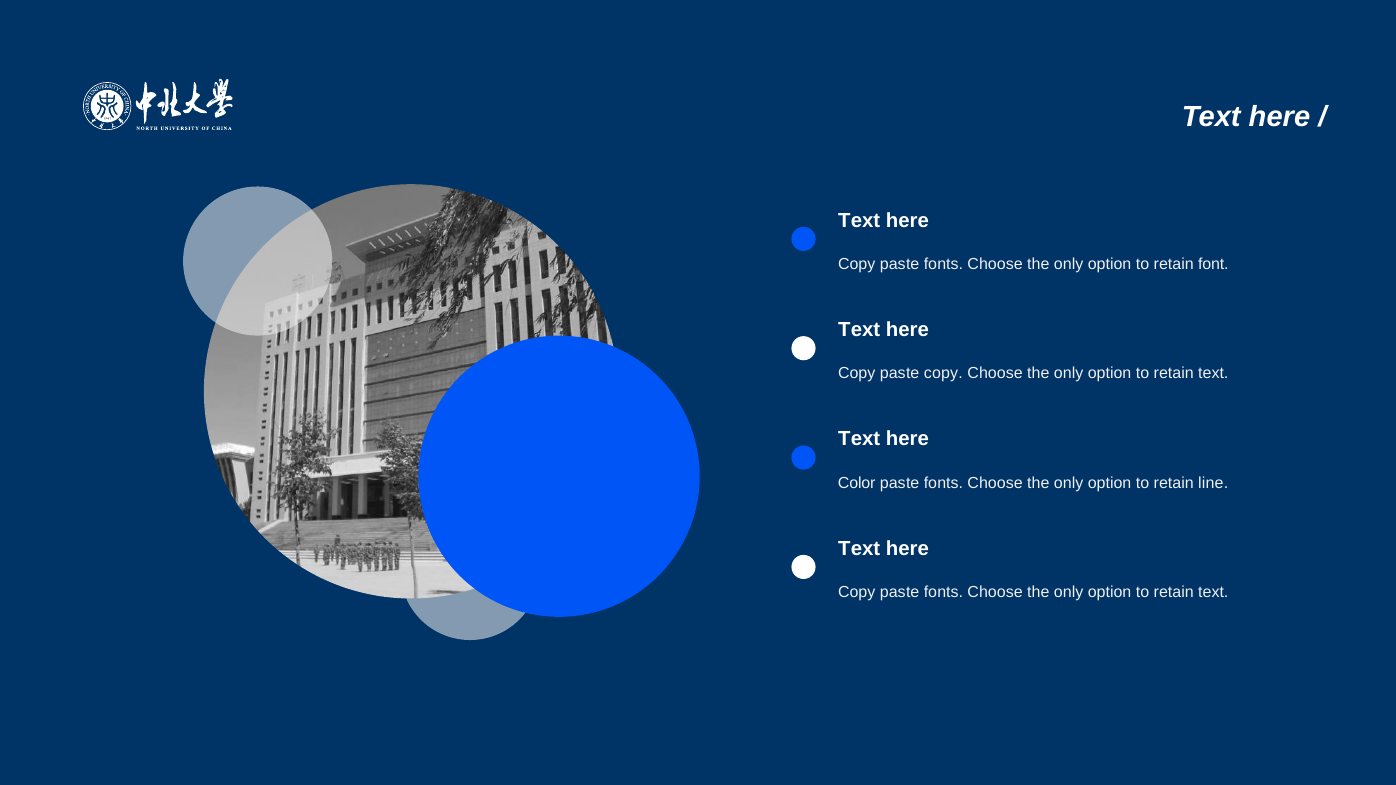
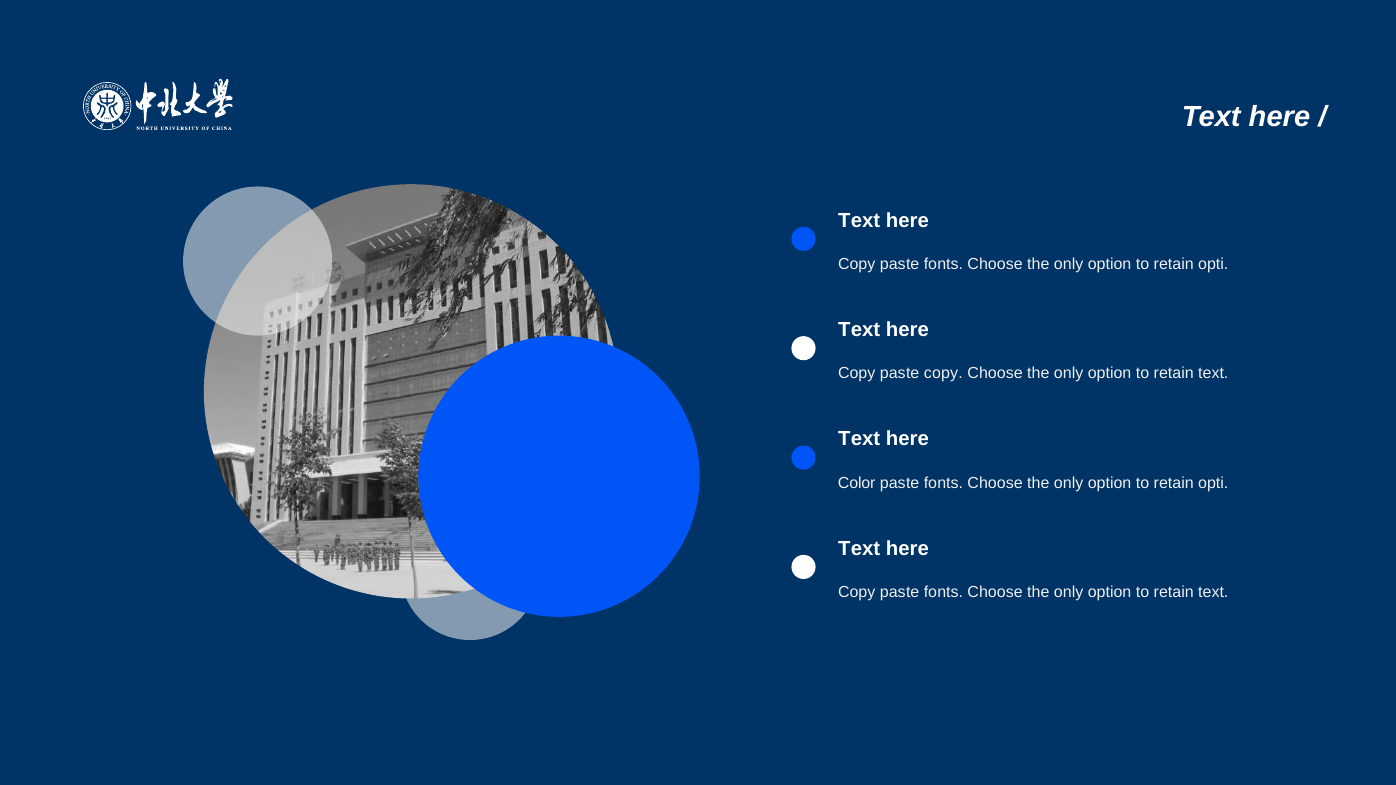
font: font -> opti (1213, 264)
line: line -> opti (1213, 483)
